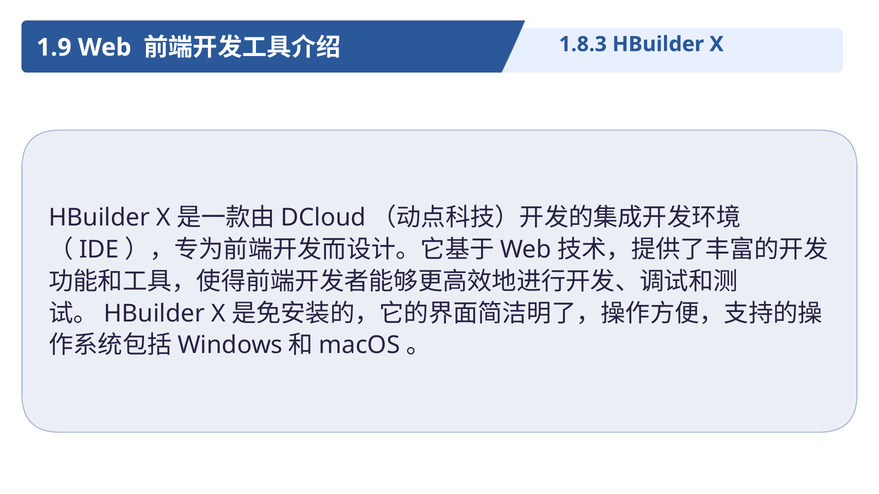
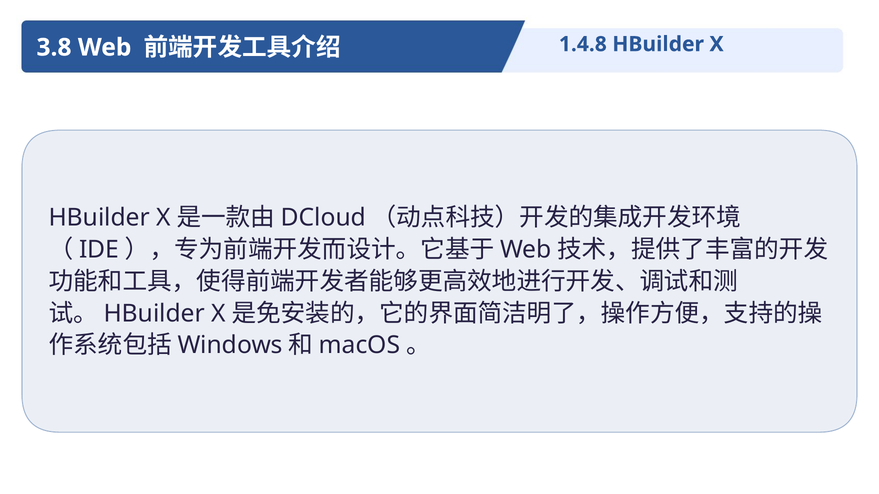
1.9: 1.9 -> 3.8 (54, 48)
1.8.3: 1.8.3 -> 1.4.8 (583, 44)
